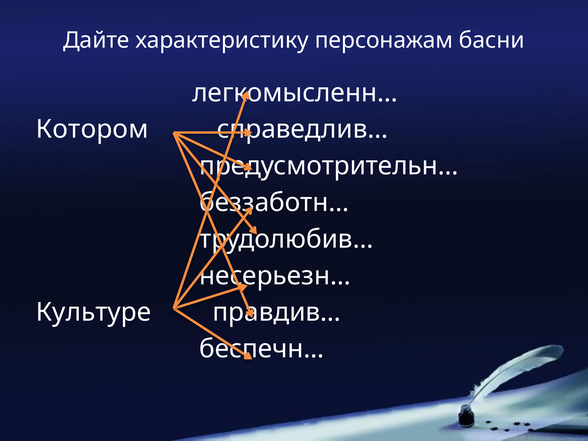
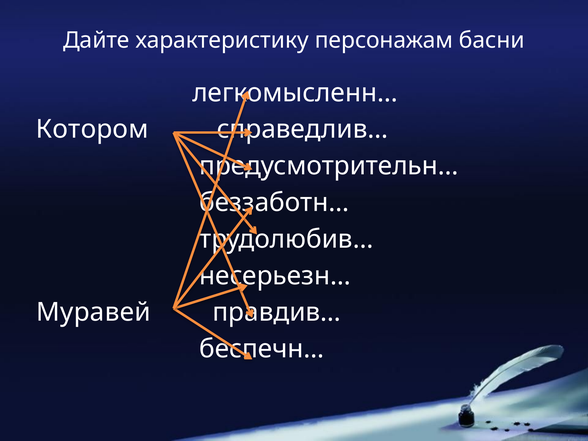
Культуре: Культуре -> Муравей (93, 312)
